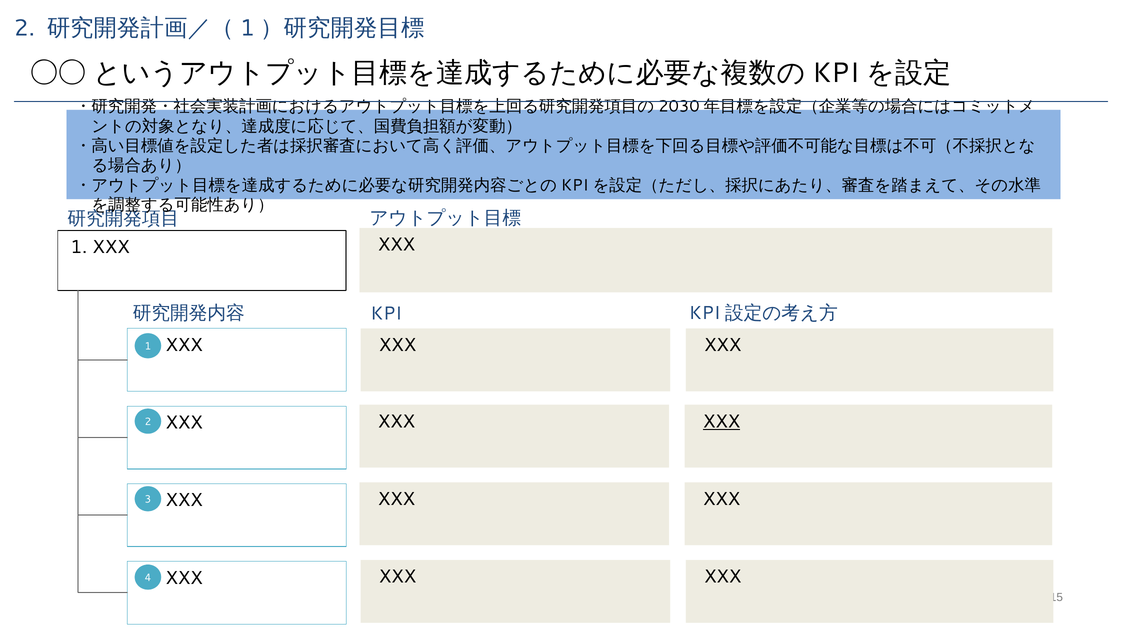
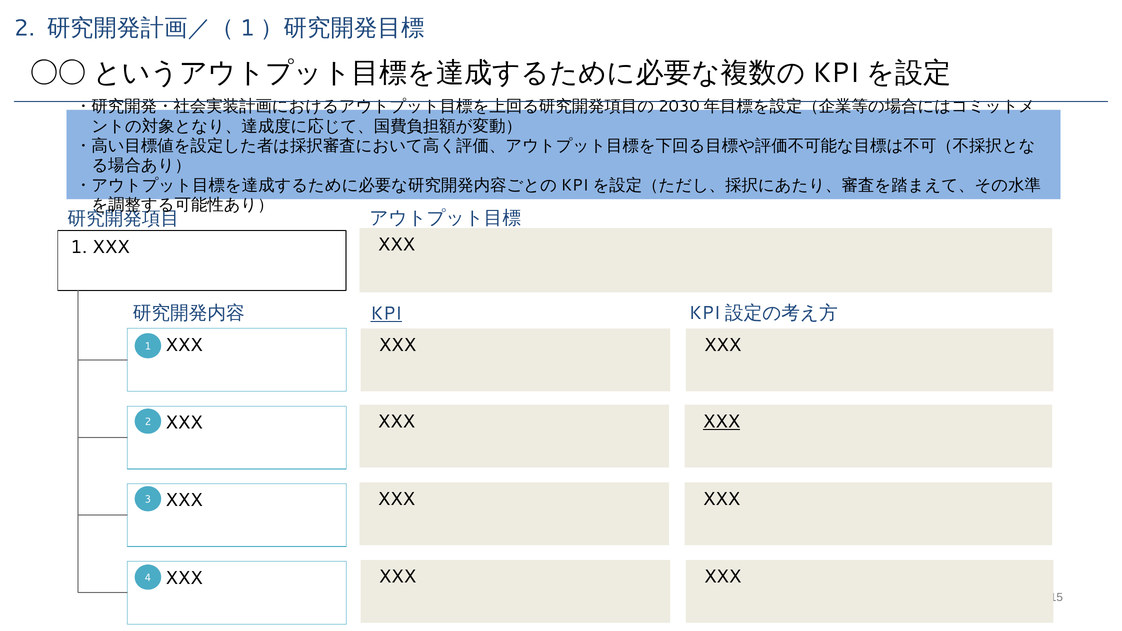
KPI underline: none -> present (386, 314)
